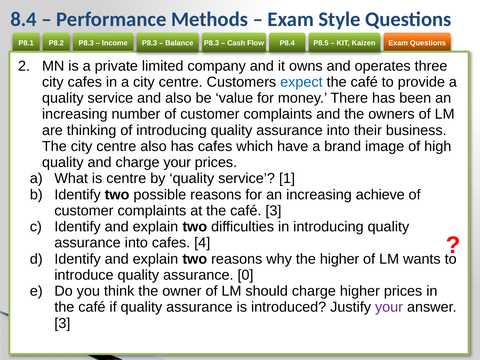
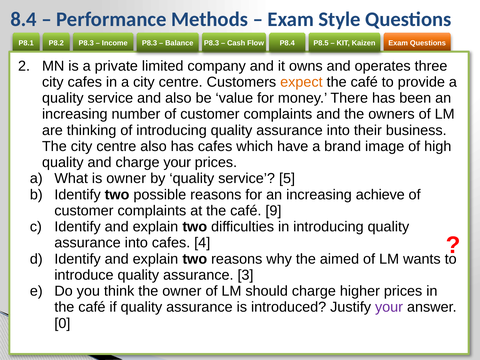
expect colour: blue -> orange (301, 82)
is centre: centre -> owner (126, 179)
1: 1 -> 5 (287, 179)
café 3: 3 -> 9 (273, 211)
the higher: higher -> aimed (340, 259)
0: 0 -> 3 (245, 275)
3: 3 -> 0 (62, 323)
